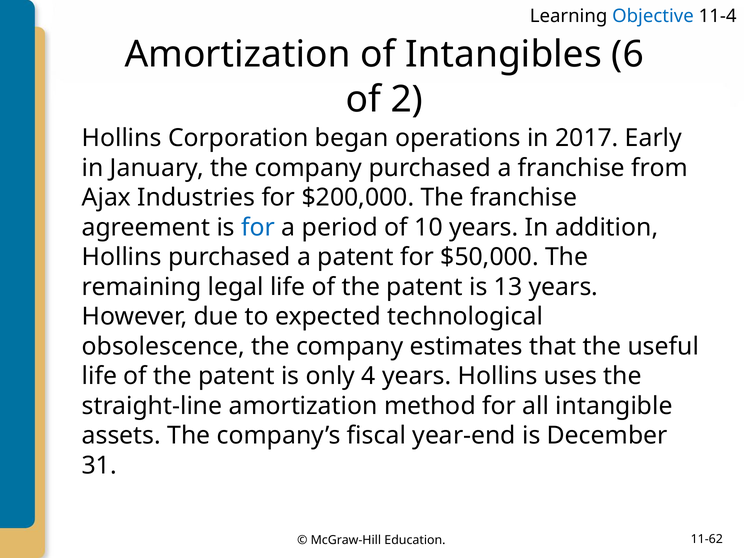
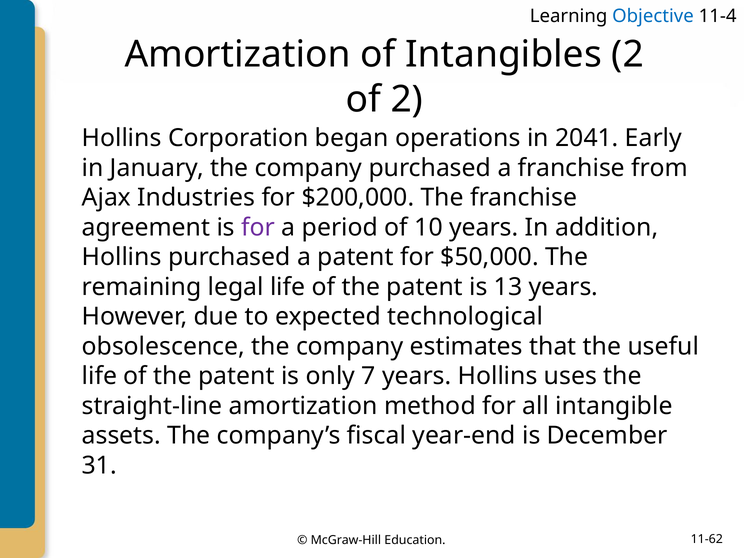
Intangibles 6: 6 -> 2 (628, 55)
2017: 2017 -> 2041 (587, 138)
for colour: blue -> purple (258, 227)
4: 4 -> 7 (369, 376)
